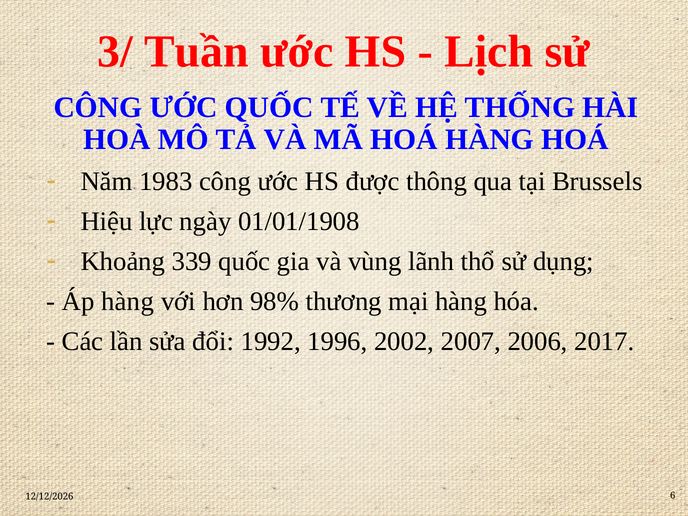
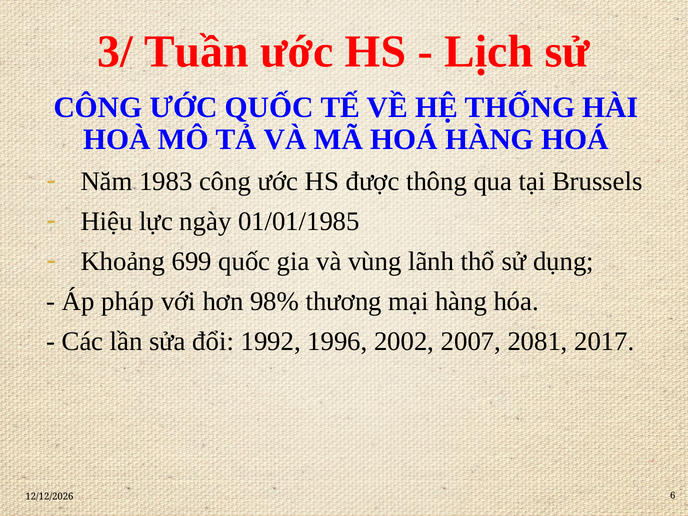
01/01/1908: 01/01/1908 -> 01/01/1985 (299, 221)
339: 339 -> 699 (192, 261)
Áp hàng: hàng -> pháp (128, 301)
2006: 2006 -> 2081 (538, 341)
